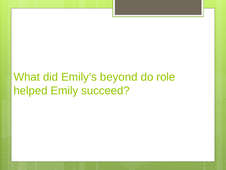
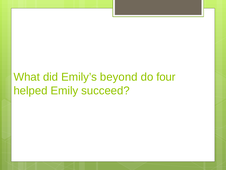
role: role -> four (166, 77)
